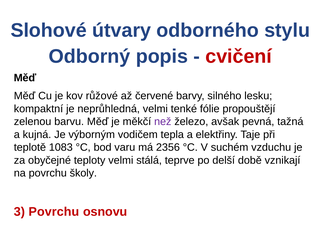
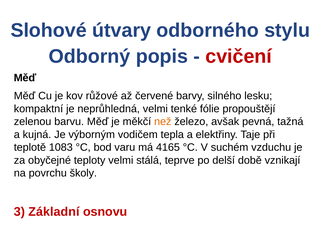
než colour: purple -> orange (163, 122)
2356: 2356 -> 4165 (168, 147)
3 Povrchu: Povrchu -> Základní (54, 211)
